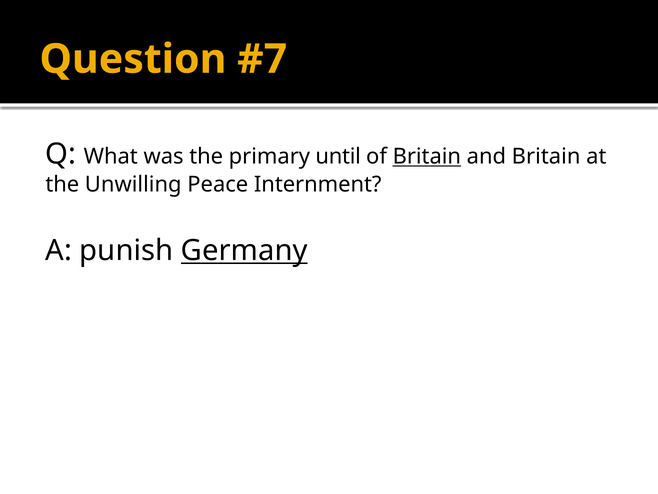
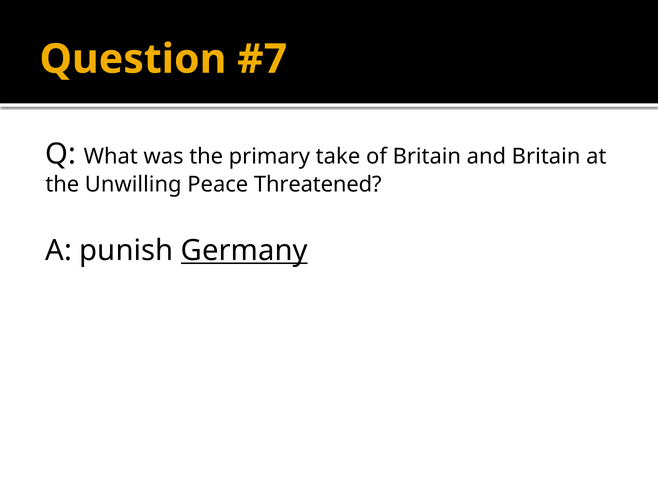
until: until -> take (338, 156)
Britain underline: present -> none (427, 156)
Internment: Internment -> Threatened (318, 184)
